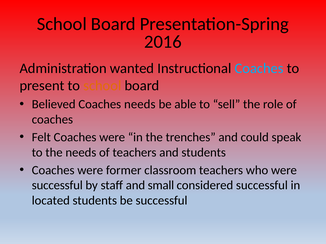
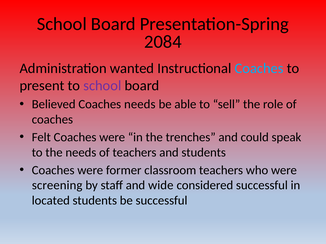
2016: 2016 -> 2084 (163, 42)
school colour: orange -> purple (102, 86)
successful: successful -> screening (57, 186)
small: small -> wide (161, 186)
